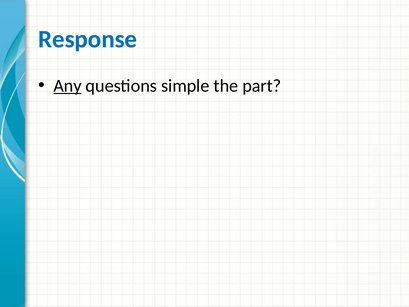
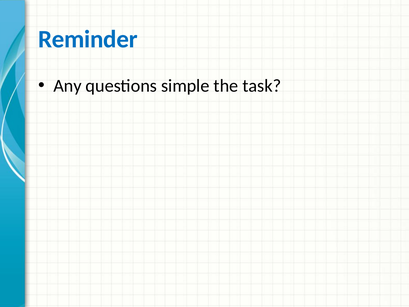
Response: Response -> Reminder (88, 39)
Any underline: present -> none (68, 86)
part: part -> task (262, 86)
